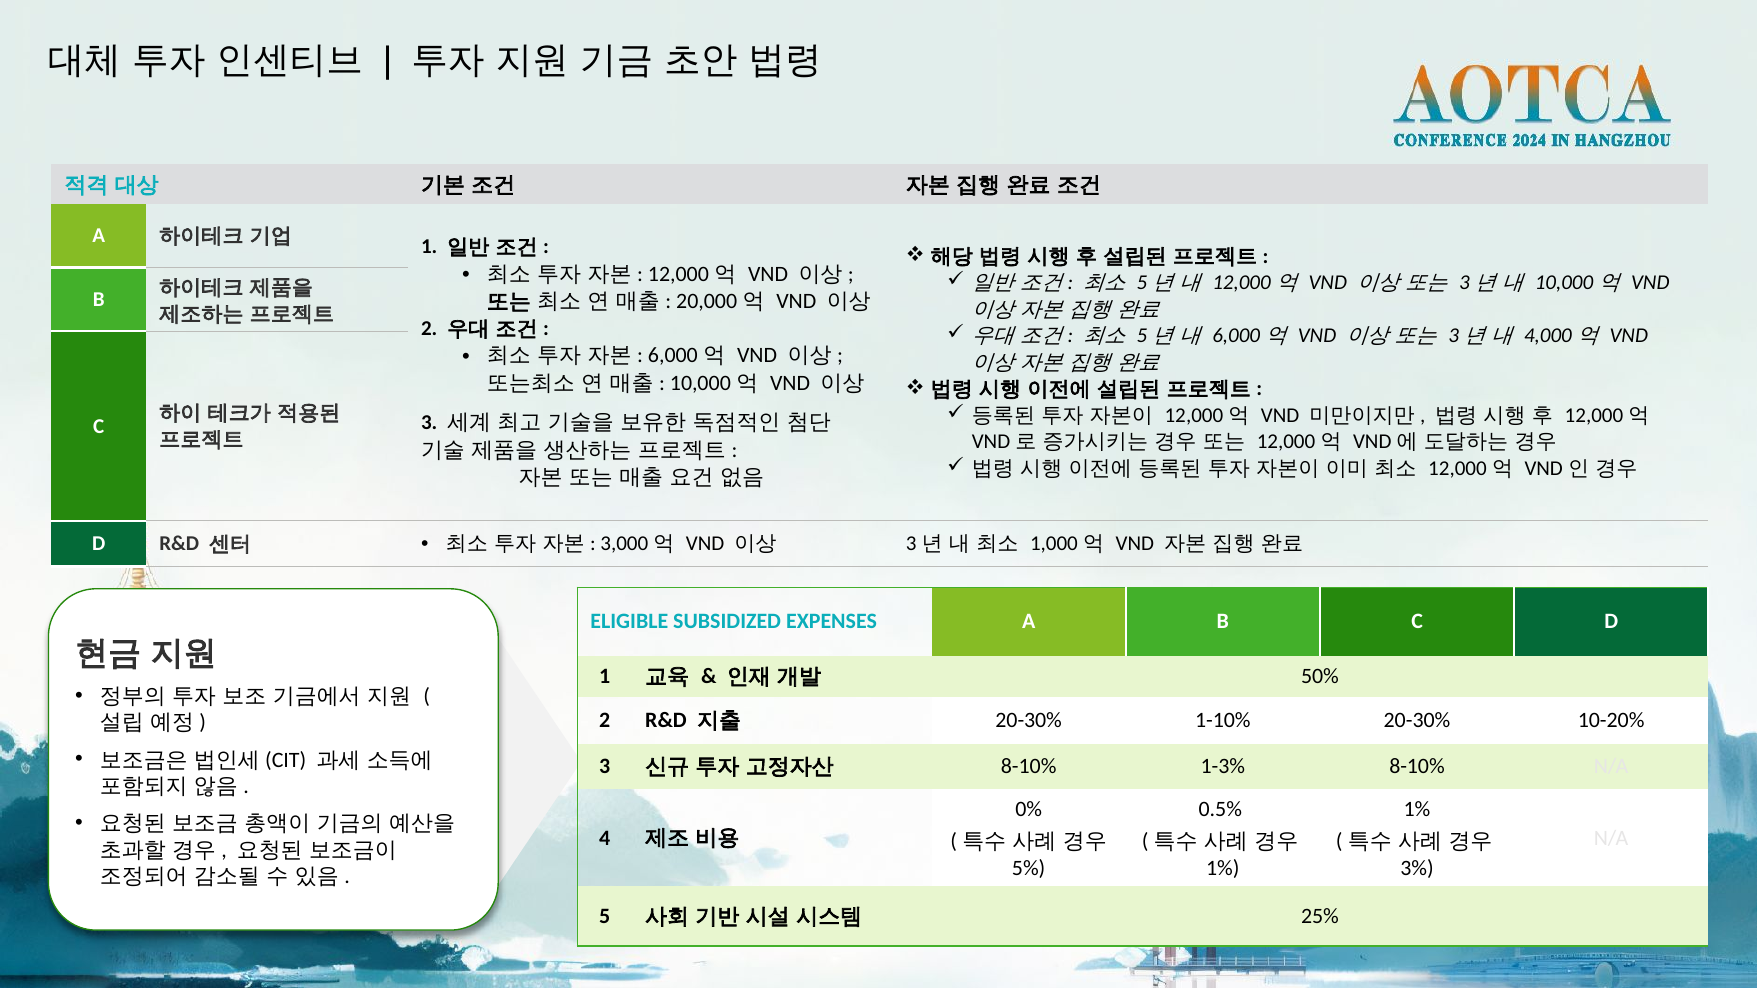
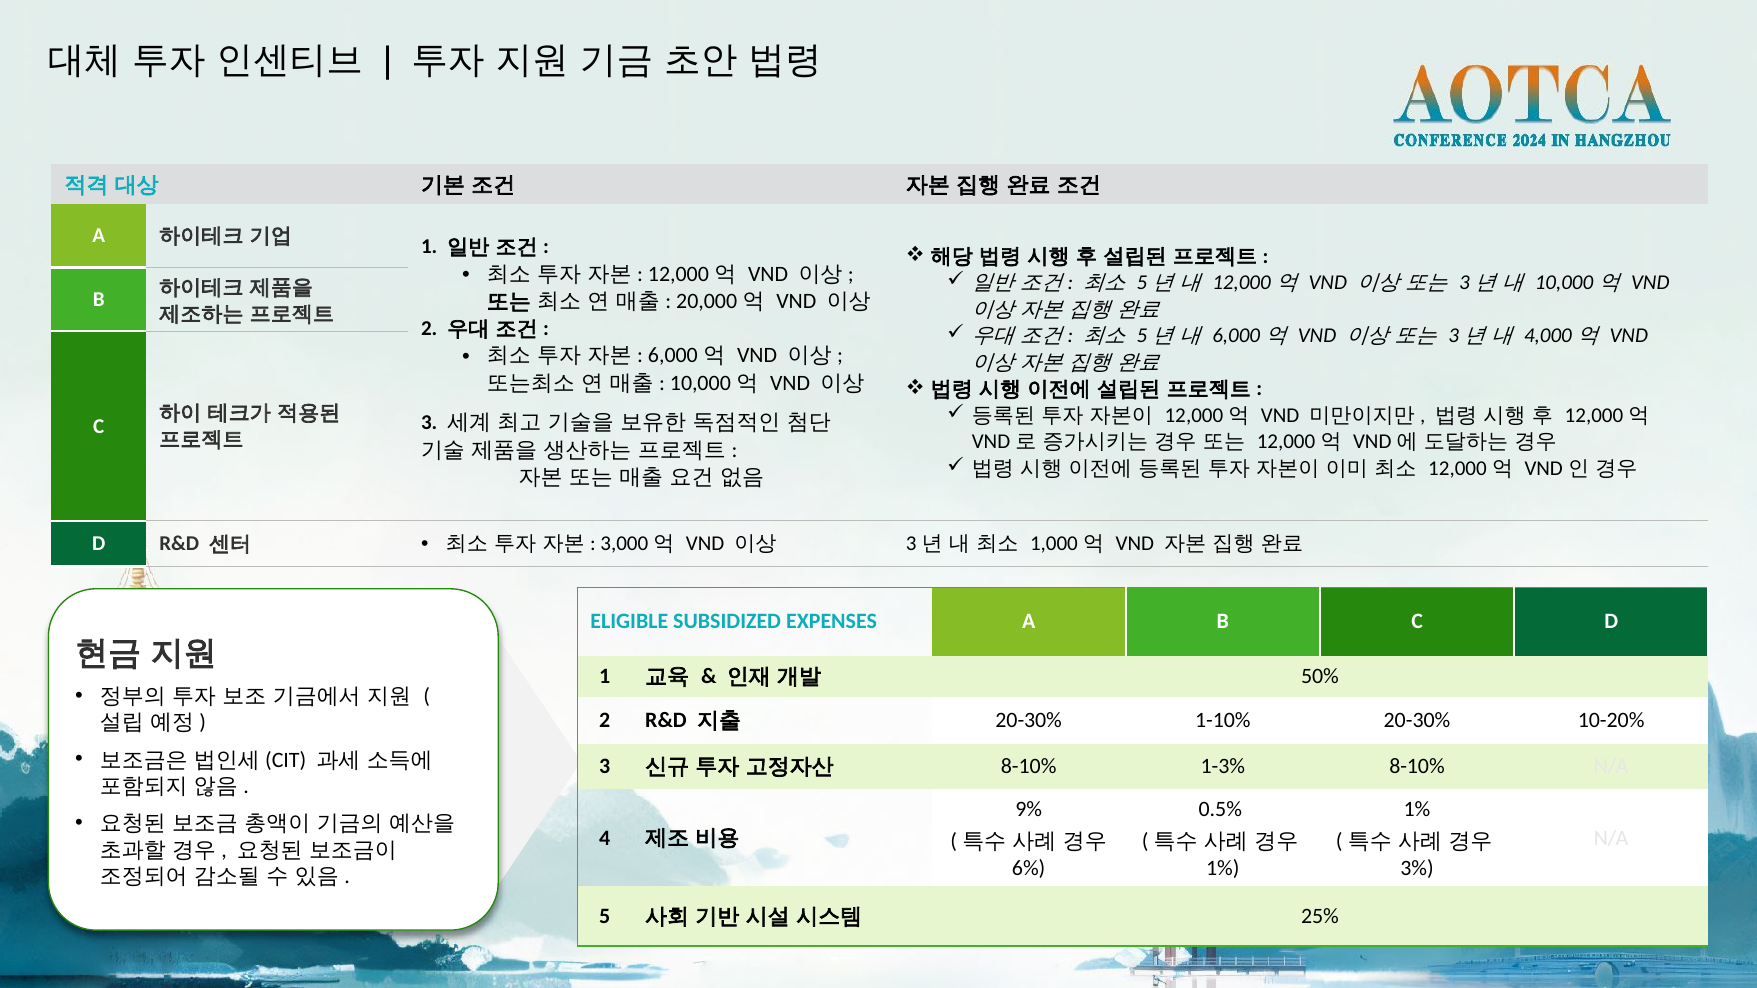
0%: 0% -> 9% (1029, 809)
5%: 5% -> 6% (1029, 869)
